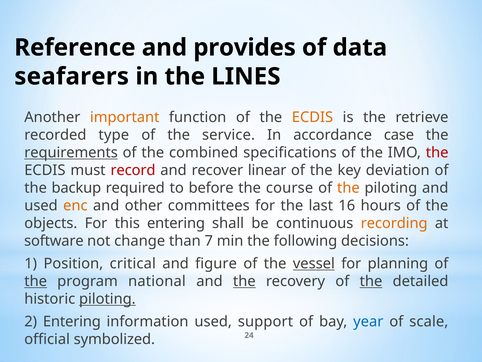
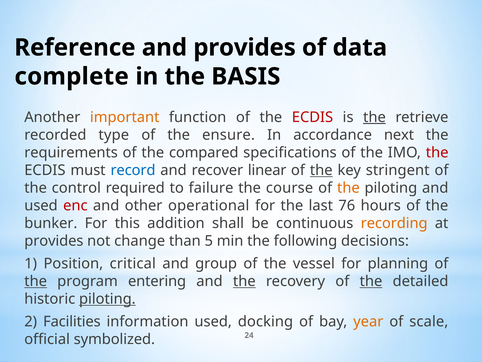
seafarers: seafarers -> complete (72, 76)
LINES: LINES -> BASIS (246, 76)
ECDIS colour: orange -> red (312, 117)
the underline: none -> present (374, 117)
service: service -> ensure (228, 135)
case: case -> next (399, 135)
requirements underline: present -> none (71, 152)
combined: combined -> compared (204, 152)
record colour: red -> blue (133, 170)
the underline: none -> present (321, 170)
deviation: deviation -> stringent (398, 170)
backup: backup -> control (76, 188)
before: before -> failure (211, 188)
enc colour: orange -> red (75, 205)
committees: committees -> operational (209, 205)
16: 16 -> 76 (347, 205)
objects: objects -> bunker (51, 223)
this entering: entering -> addition (176, 223)
software: software -> provides (54, 241)
7: 7 -> 5 (209, 241)
figure: figure -> group (216, 263)
vessel underline: present -> none (314, 263)
national: national -> entering (157, 281)
2 Entering: Entering -> Facilities (72, 321)
support: support -> docking (265, 321)
year colour: blue -> orange (368, 321)
